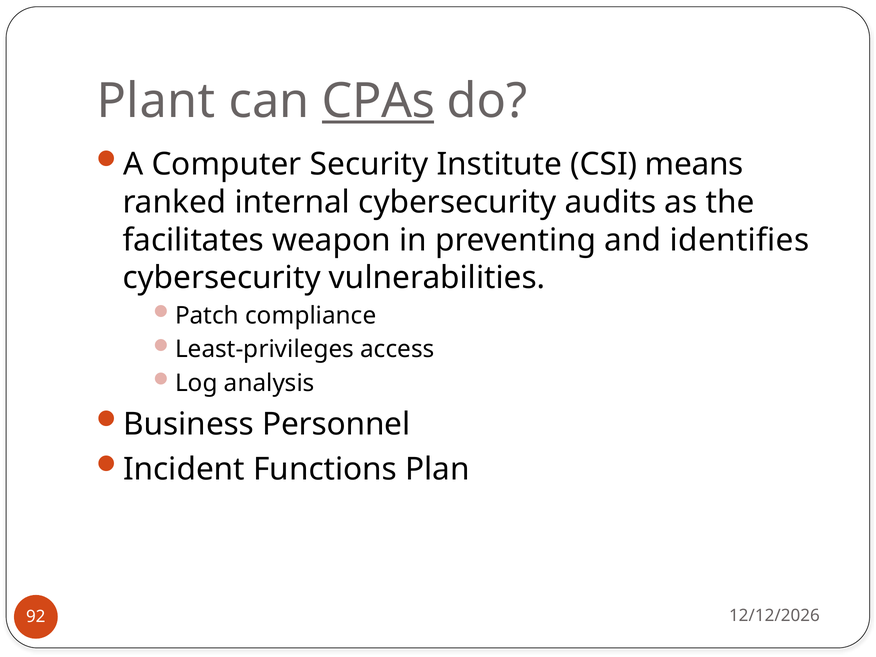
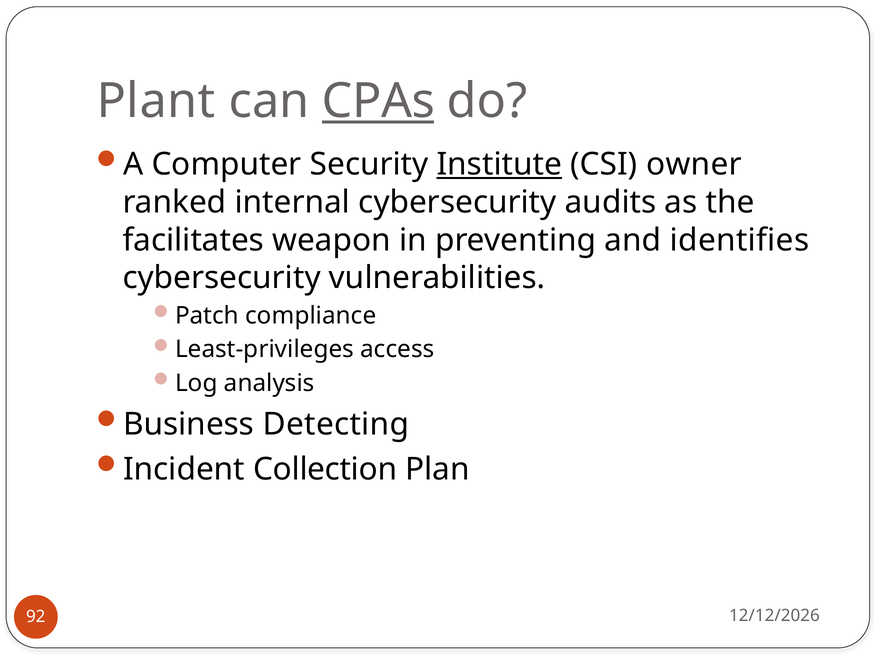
Institute underline: none -> present (499, 164)
means: means -> owner (694, 164)
Personnel: Personnel -> Detecting (336, 424)
Functions: Functions -> Collection (325, 469)
